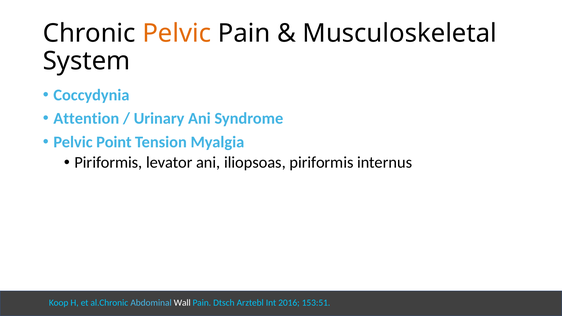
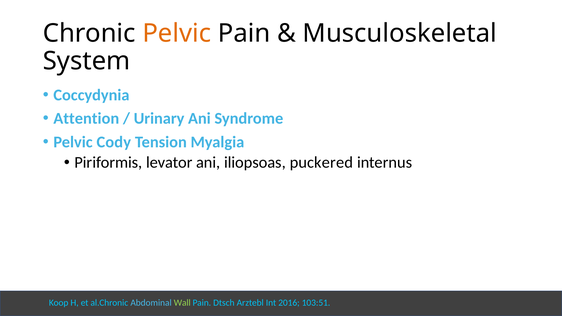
Point: Point -> Cody (114, 142)
iliopsoas piriformis: piriformis -> puckered (321, 163)
Wall colour: white -> light green (182, 303)
153:51: 153:51 -> 103:51 (316, 303)
